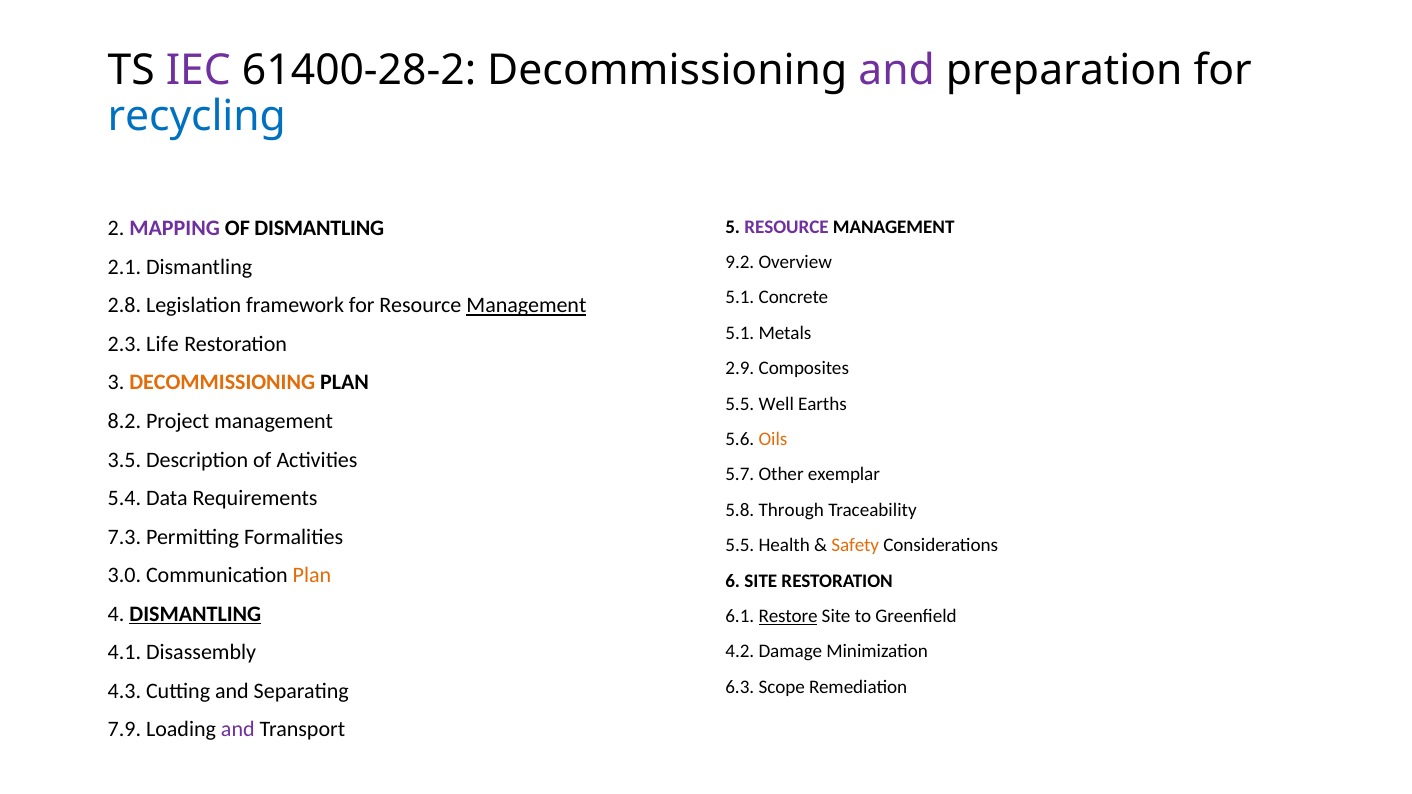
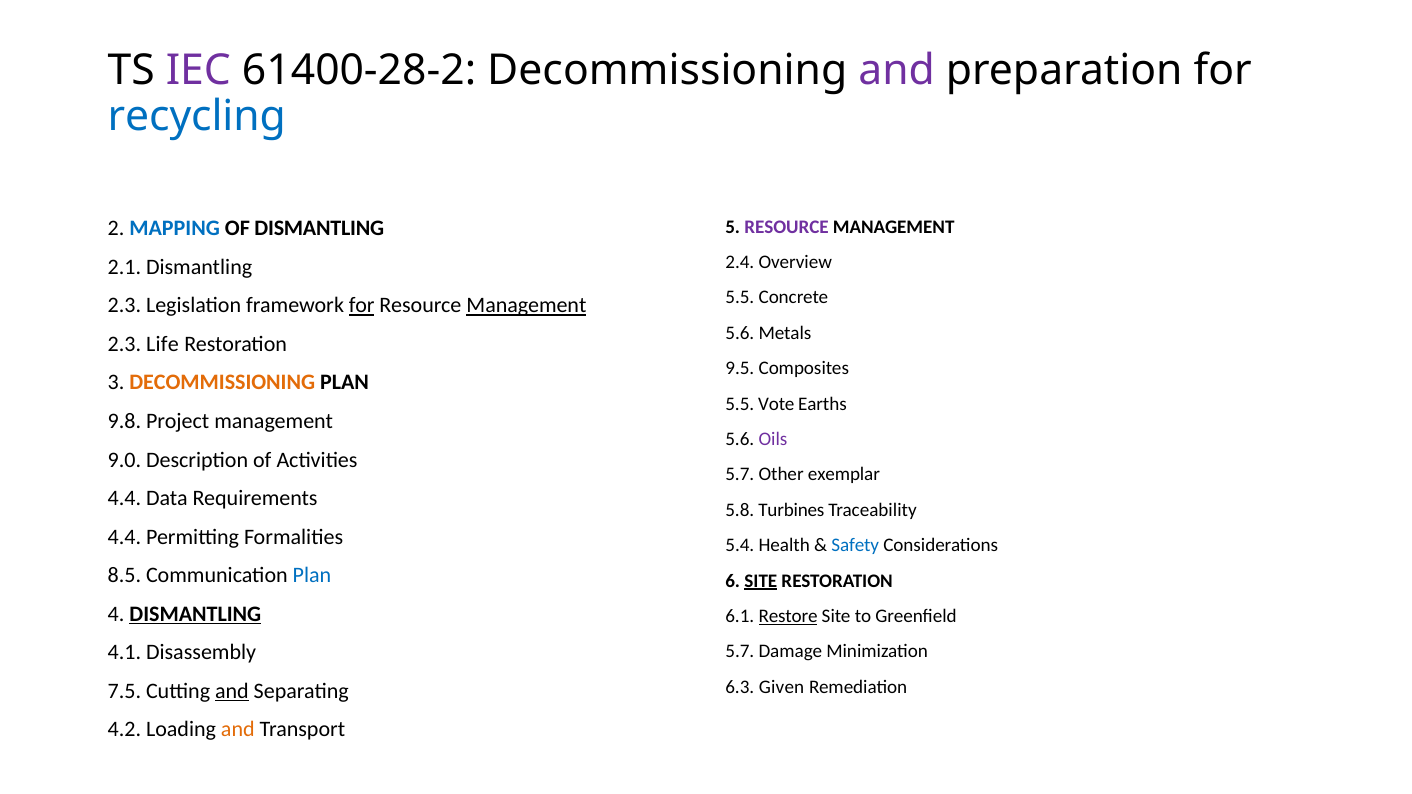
MAPPING colour: purple -> blue (175, 228)
9.2: 9.2 -> 2.4 (740, 262)
5.1: 5.1 -> 5.5 (740, 298)
2.8: 2.8 -> 2.3 (124, 306)
for underline: none -> present (362, 306)
5.1: 5.1 -> 5.6 (740, 333)
2.9: 2.9 -> 9.5 (740, 369)
Well: Well -> Vote (776, 404)
8.2: 8.2 -> 9.8 (124, 421)
Oils colour: orange -> purple (773, 439)
3.5: 3.5 -> 9.0 (124, 460)
5.4: 5.4 -> 4.4 (124, 498)
Through: Through -> Turbines (791, 510)
7.3: 7.3 -> 4.4 (124, 537)
5.5: 5.5 -> 5.4 (740, 546)
Safety colour: orange -> blue (855, 546)
3.0: 3.0 -> 8.5 (124, 576)
Plan colour: orange -> blue (312, 576)
SITE underline: none -> present (761, 581)
4.2: 4.2 -> 5.7 (740, 652)
Scope: Scope -> Given (782, 687)
4.3: 4.3 -> 7.5 (124, 691)
and underline: none -> present (232, 691)
7.9: 7.9 -> 4.2 (124, 730)
and colour: purple -> orange (238, 730)
